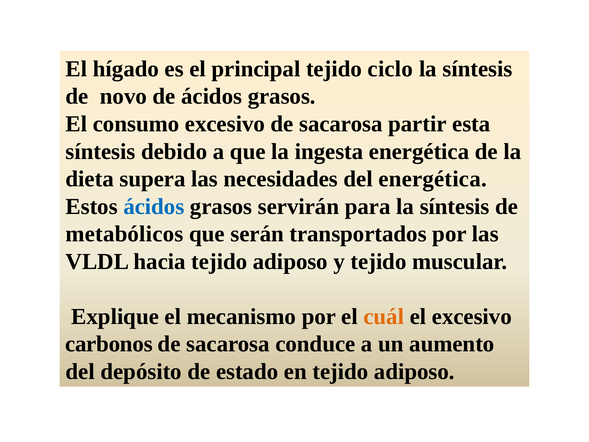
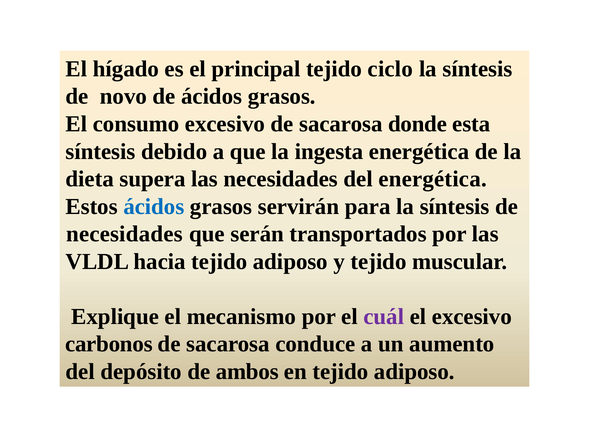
partir: partir -> donde (417, 124)
metabólicos: metabólicos -> necesidades (124, 234)
cuál colour: orange -> purple (384, 316)
estado: estado -> ambos (247, 371)
